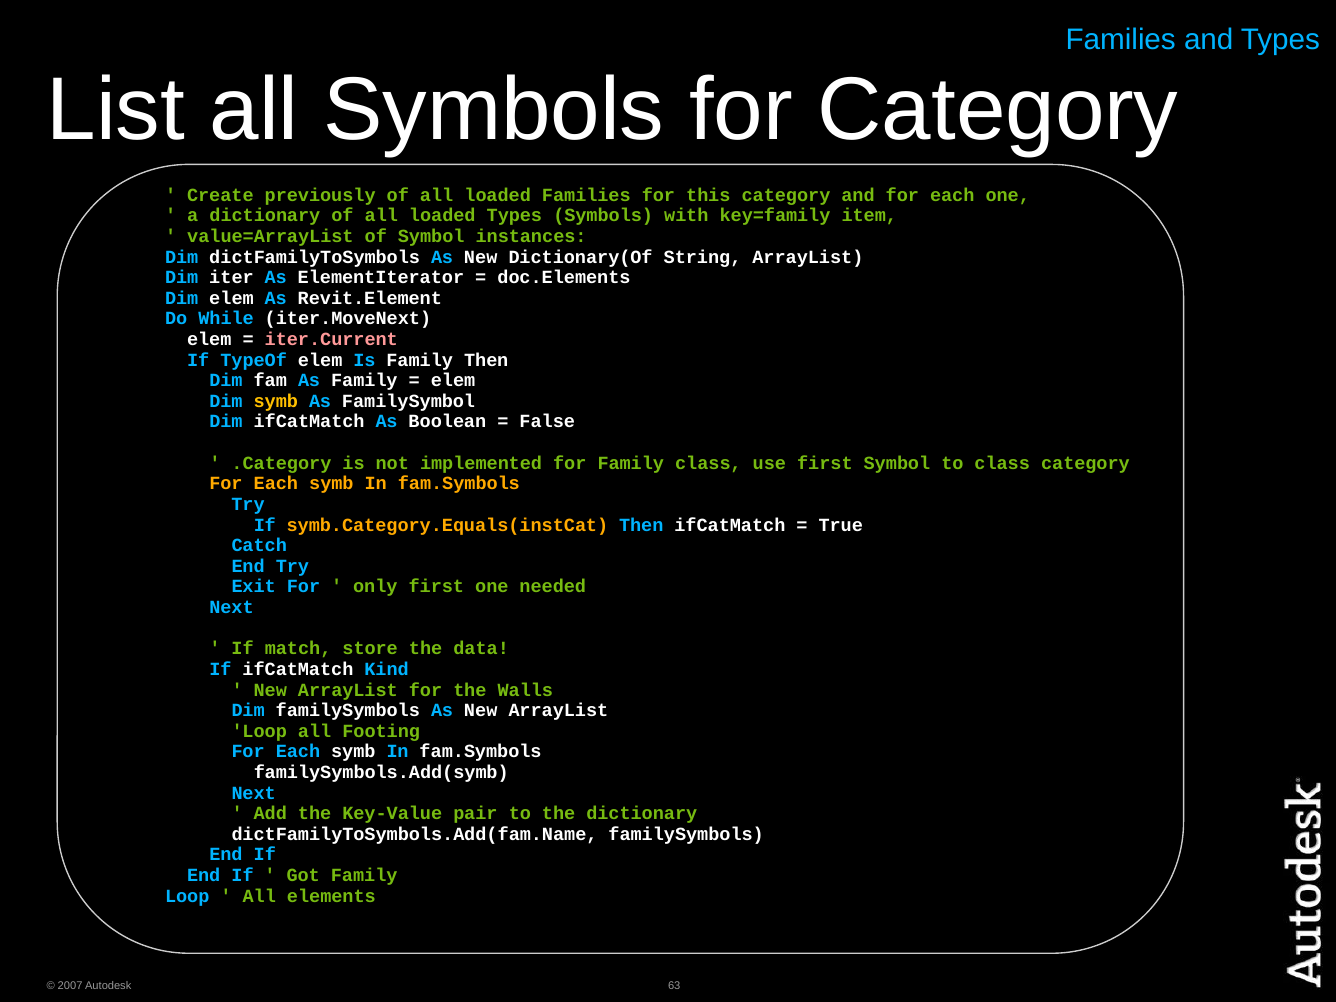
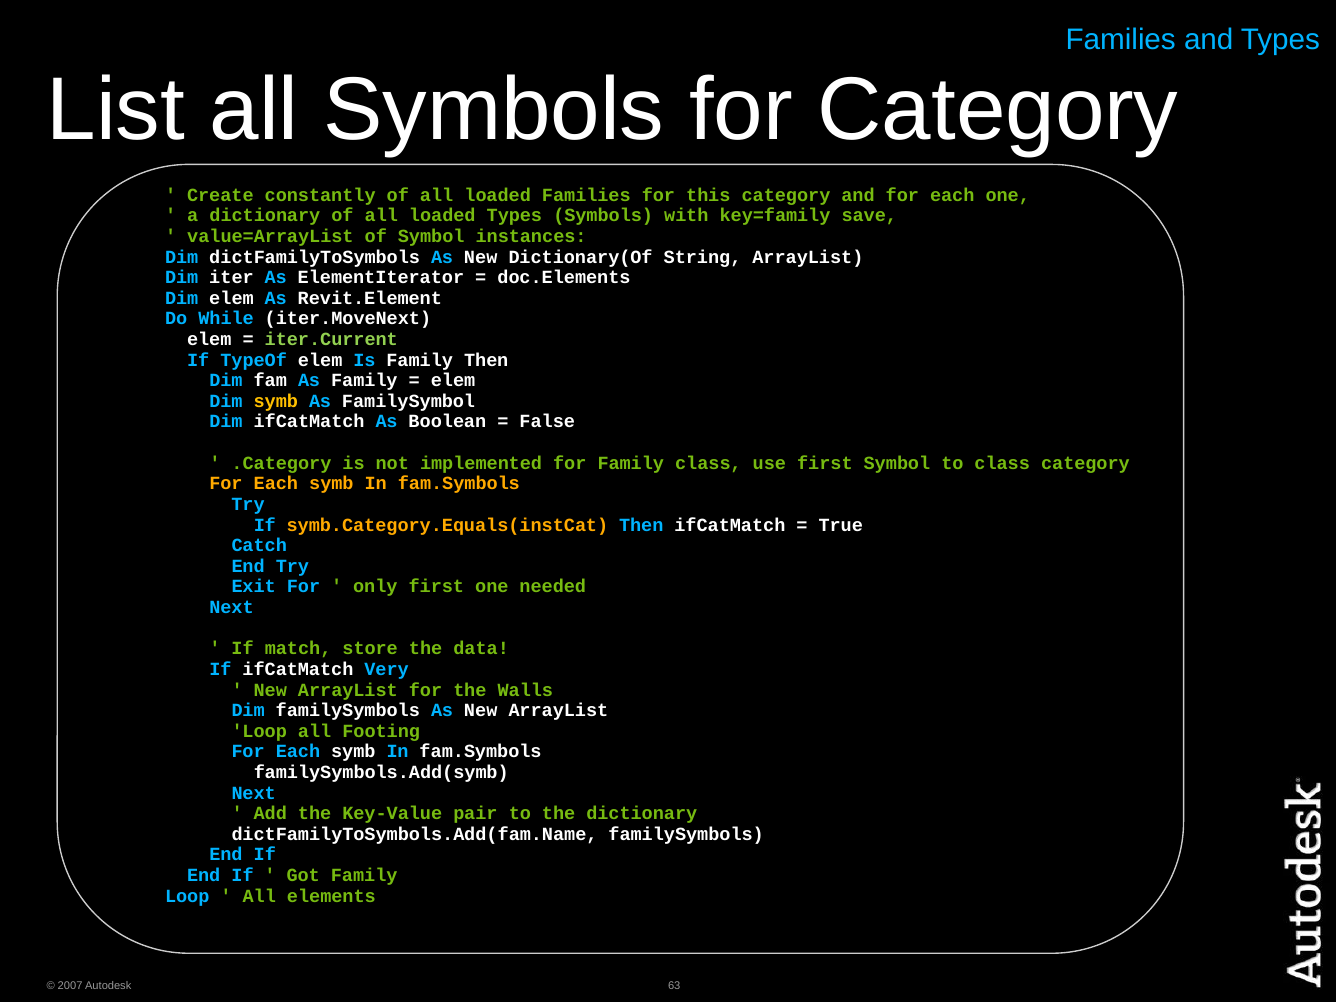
previously: previously -> constantly (320, 195)
item: item -> save (869, 216)
iter.Current colour: pink -> light green (331, 339)
Kind: Kind -> Very (387, 669)
